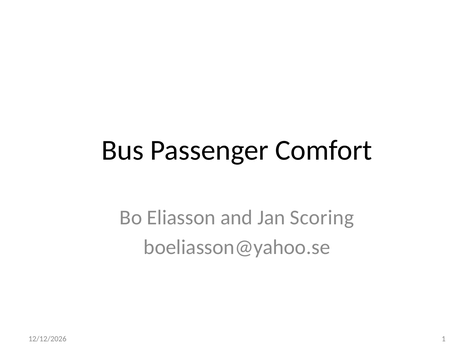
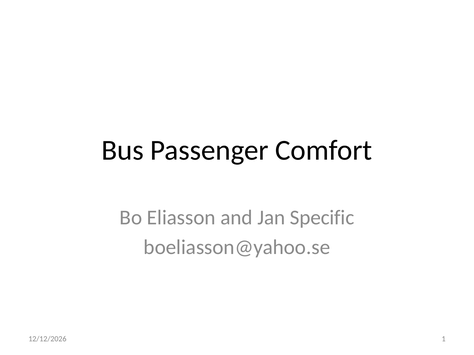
Scoring: Scoring -> Specific (322, 218)
